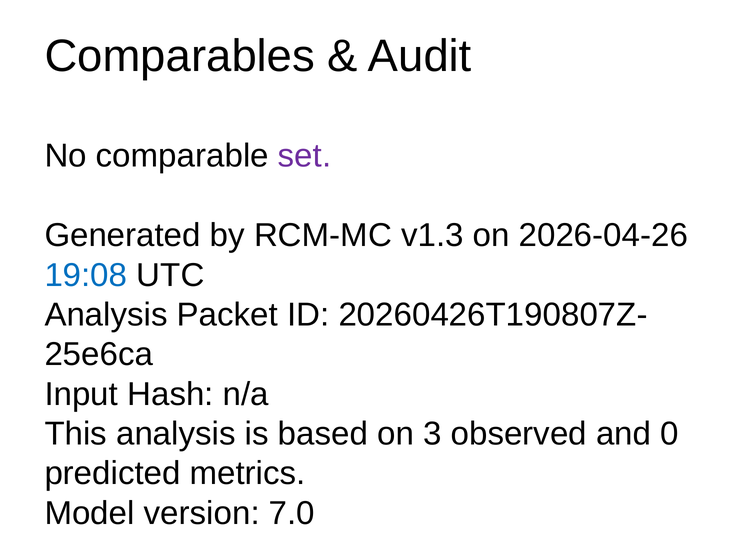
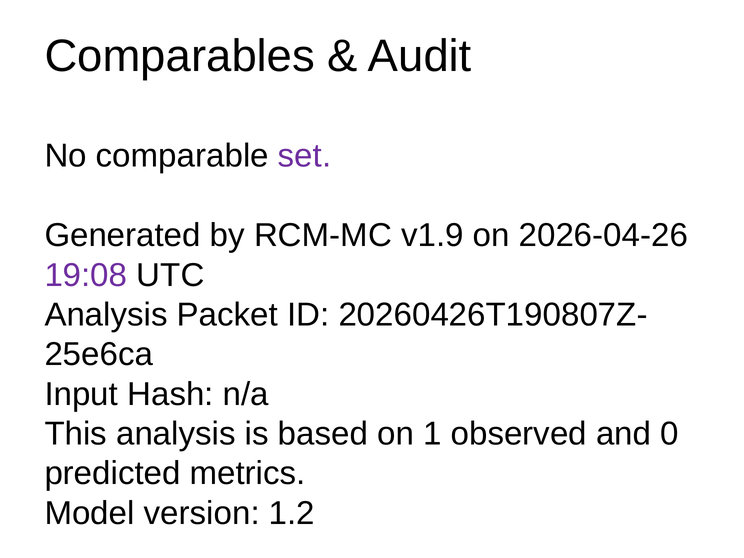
v1.3: v1.3 -> v1.9 (432, 235)
19:08 colour: blue -> purple (86, 275)
3: 3 -> 1 (432, 434)
7.0: 7.0 -> 1.2 (292, 513)
